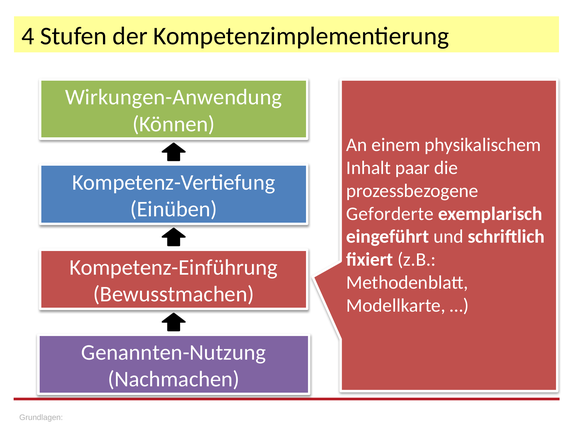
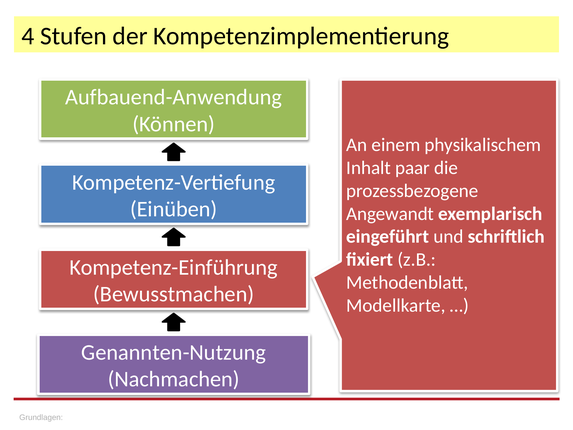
Wirkungen-Anwendung: Wirkungen-Anwendung -> Aufbauend-Anwendung (174, 97)
Geforderte: Geforderte -> Angewandt (390, 214)
